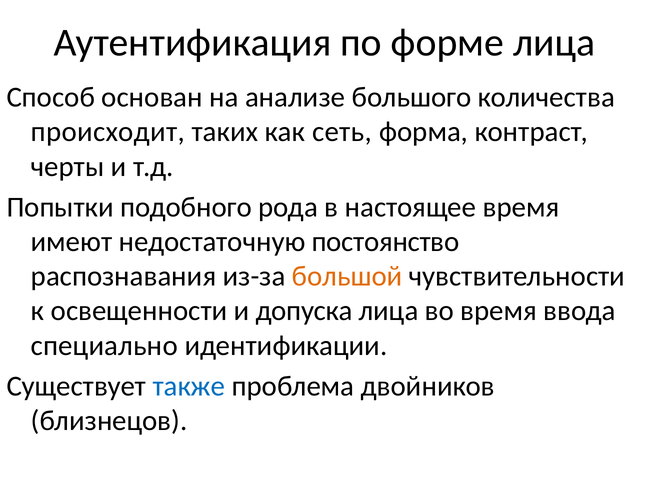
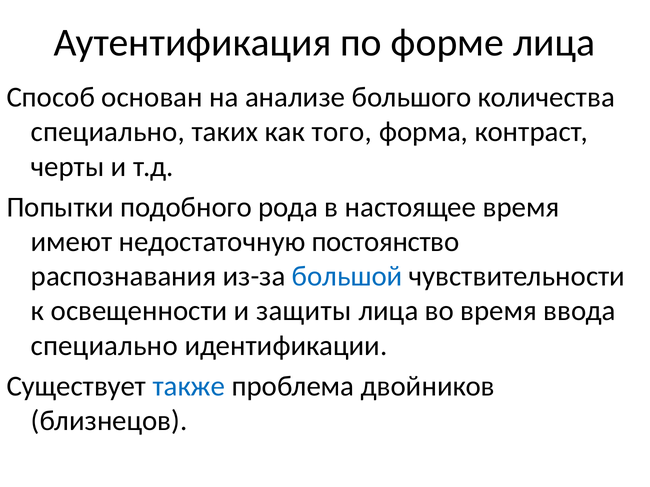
происходит: происходит -> специально (108, 132)
сеть: сеть -> того (342, 132)
большой colour: orange -> blue (347, 277)
допуска: допуска -> защиты (304, 311)
